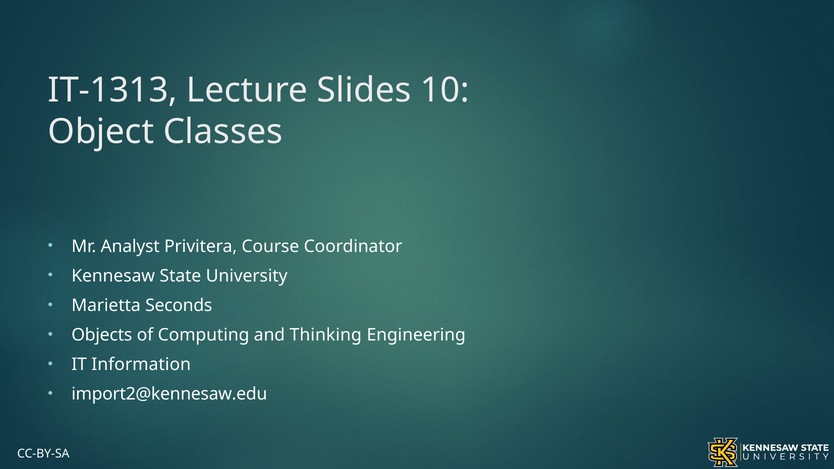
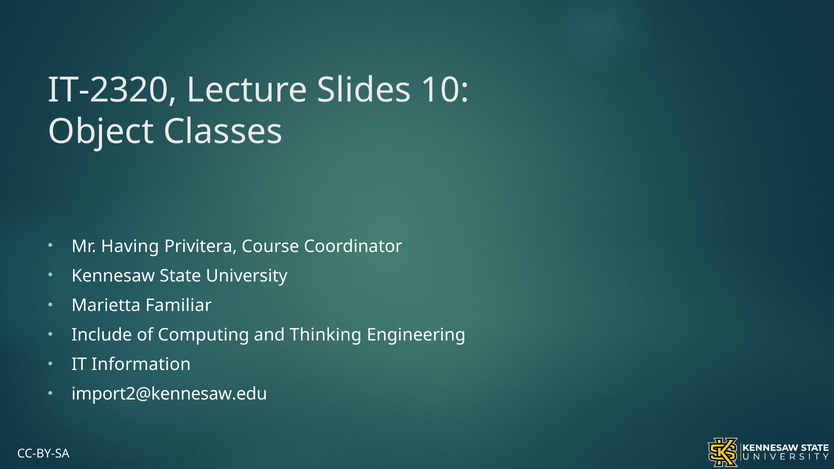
IT-1313: IT-1313 -> IT-2320 (113, 90)
Analyst: Analyst -> Having (130, 246)
Seconds: Seconds -> Familiar (179, 306)
Objects: Objects -> Include (102, 335)
